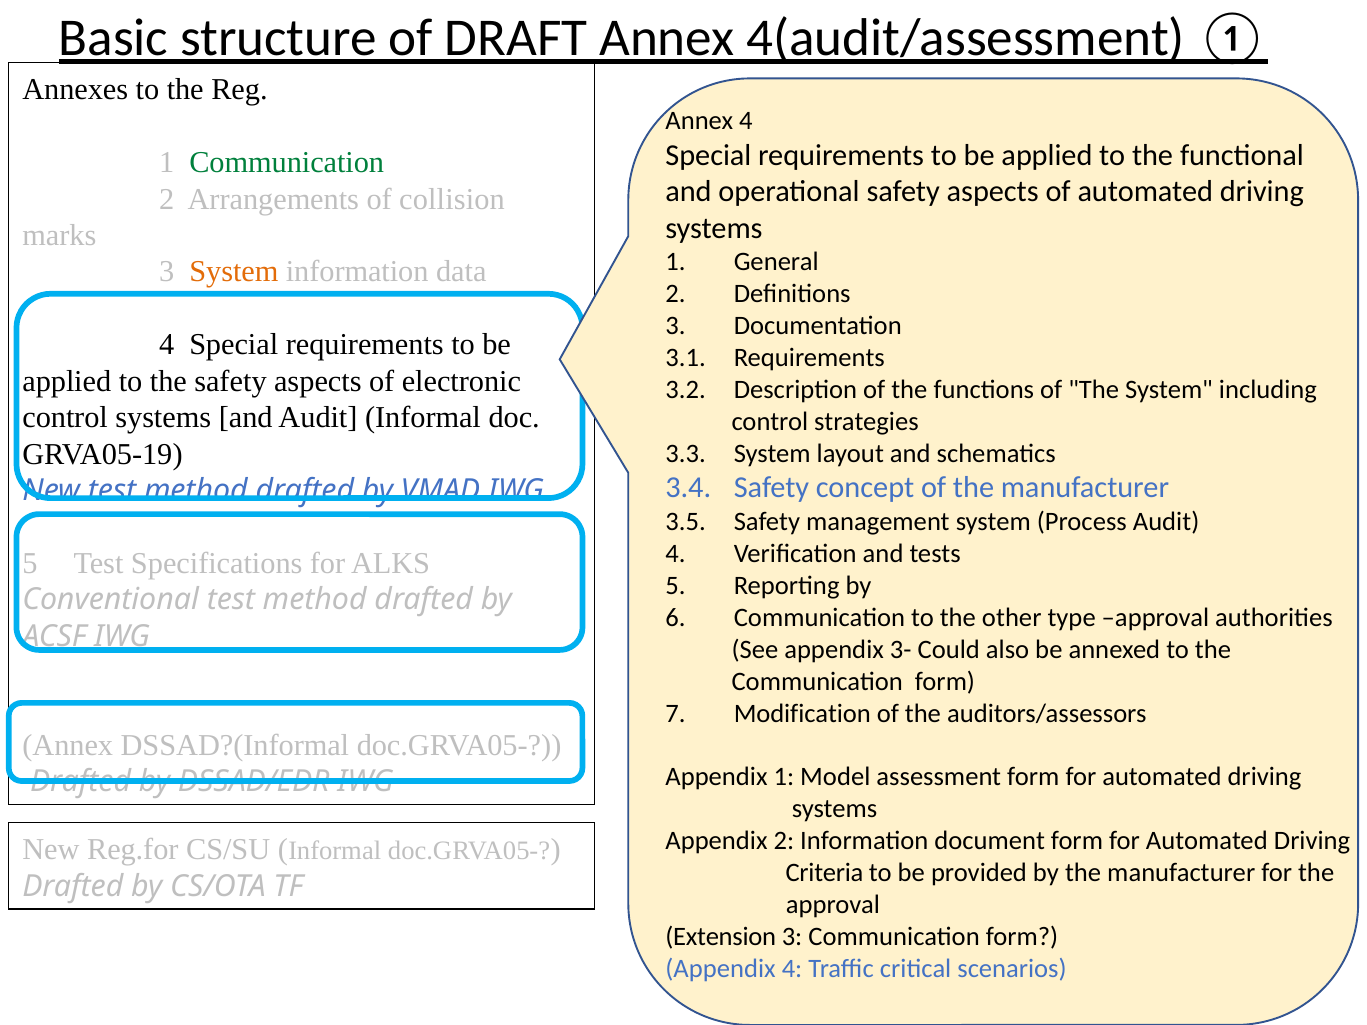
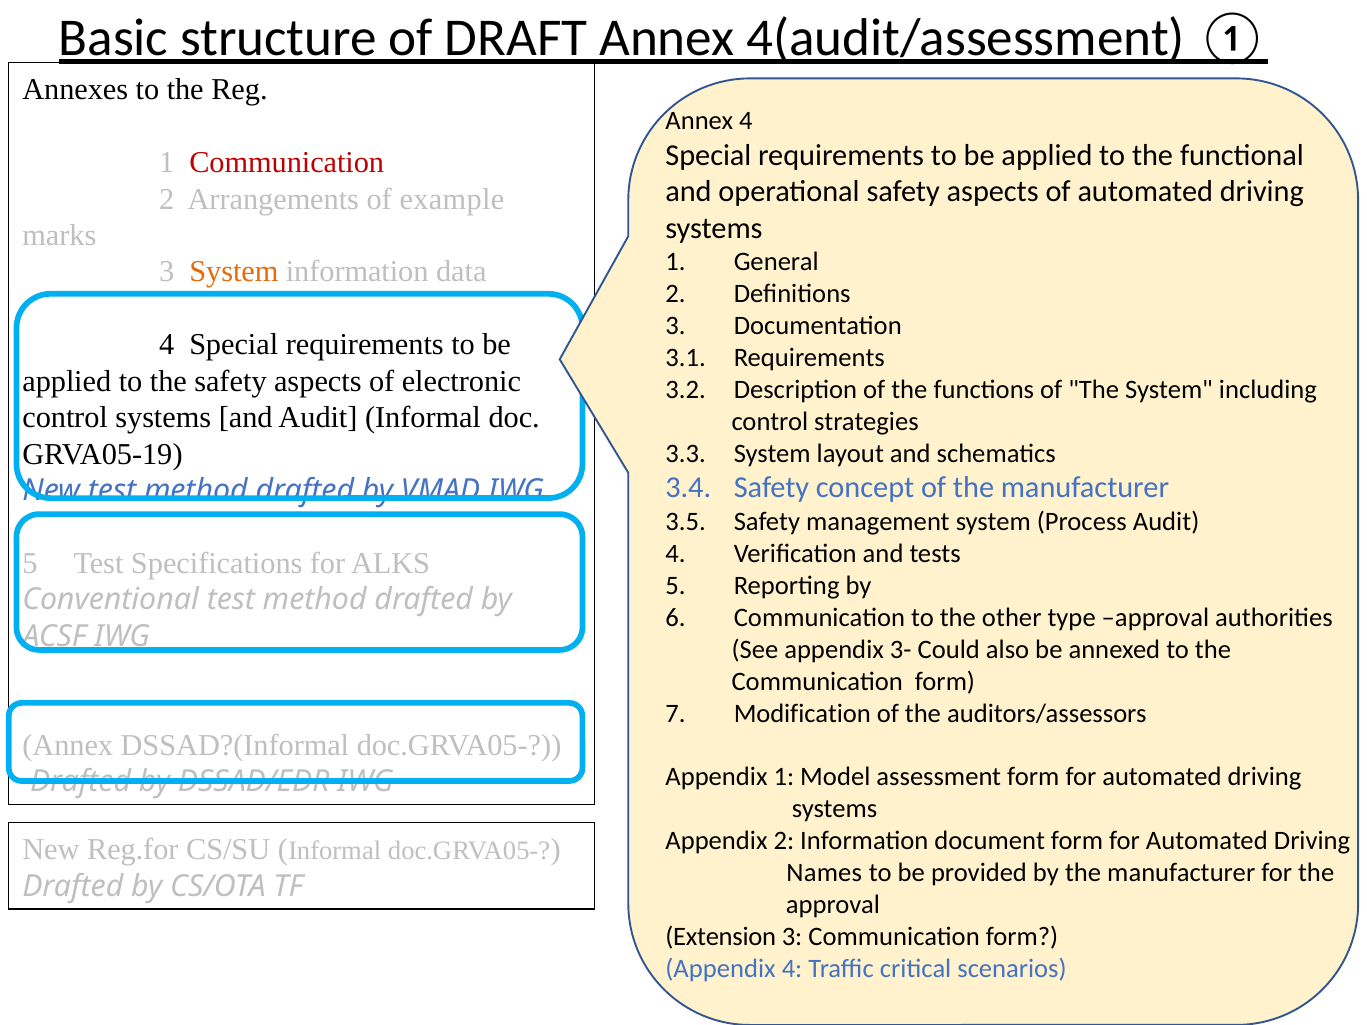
Communication colour: green -> red (287, 163)
collision: collision -> example (452, 199)
Criteria: Criteria -> Names (824, 873)
